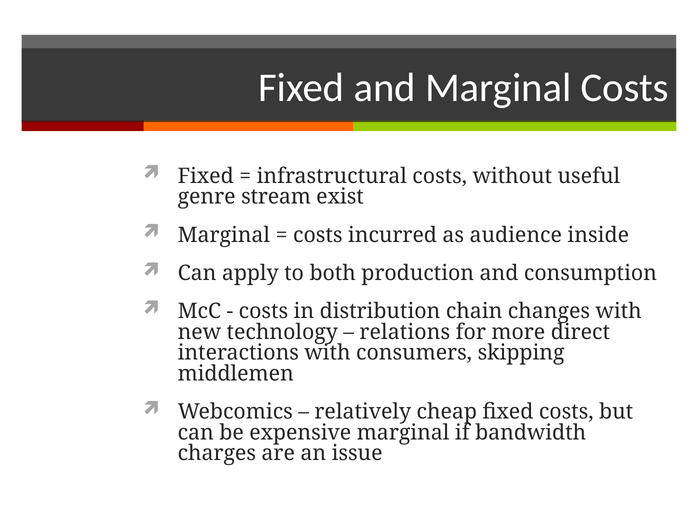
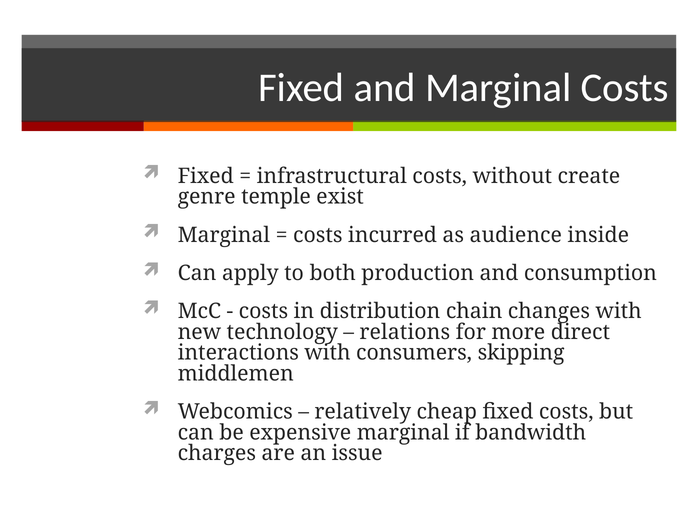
useful: useful -> create (589, 176)
stream: stream -> temple (276, 197)
